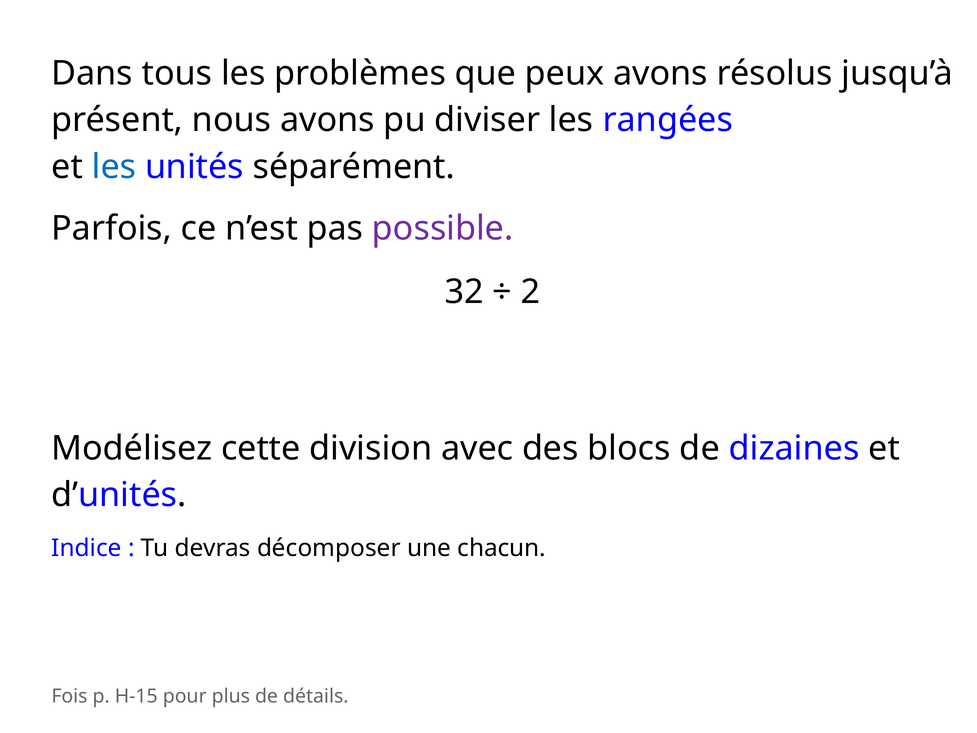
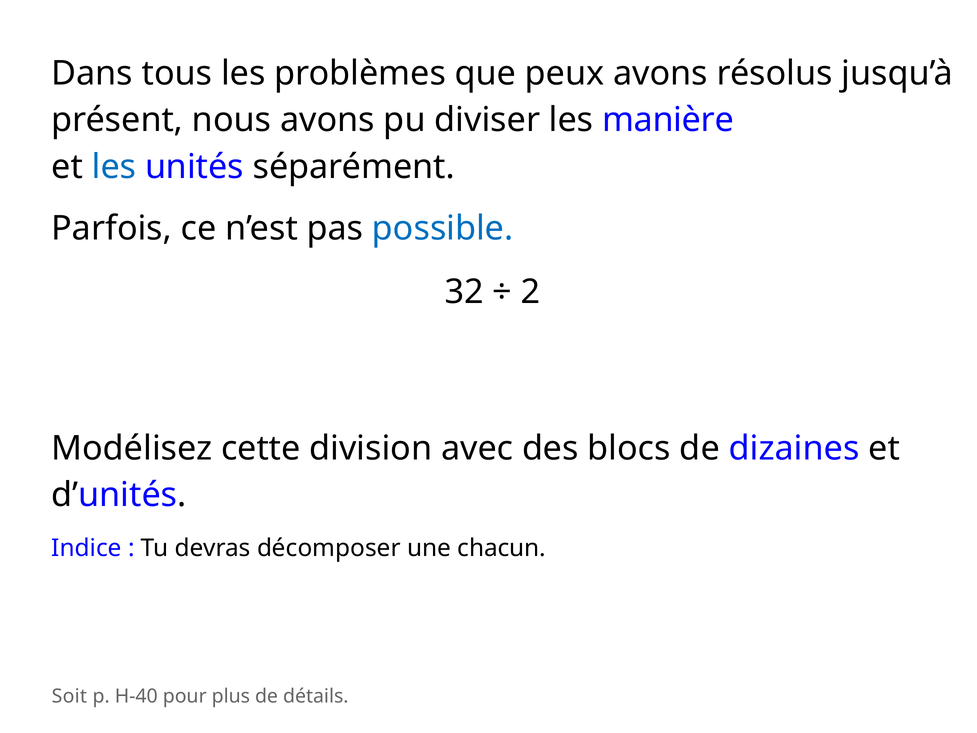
rangées: rangées -> manière (668, 120)
possible colour: purple -> blue (443, 228)
Fois: Fois -> Soit (69, 696)
H-15: H-15 -> H-40 (136, 696)
